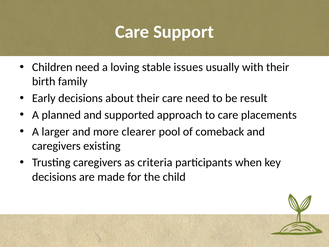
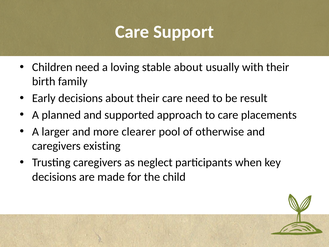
stable issues: issues -> about (188, 67)
comeback: comeback -> otherwise (220, 131)
criteria: criteria -> neglect (155, 162)
